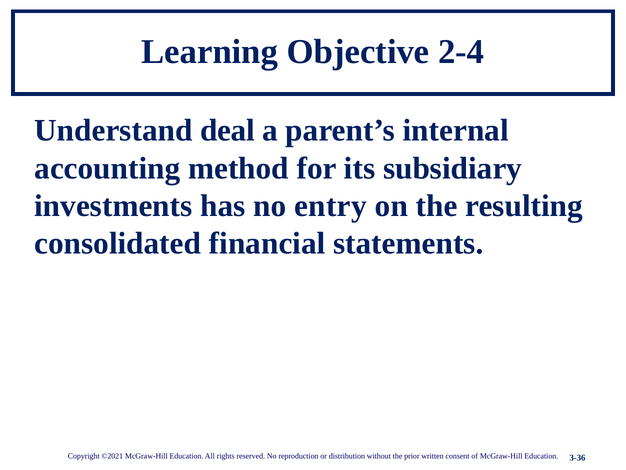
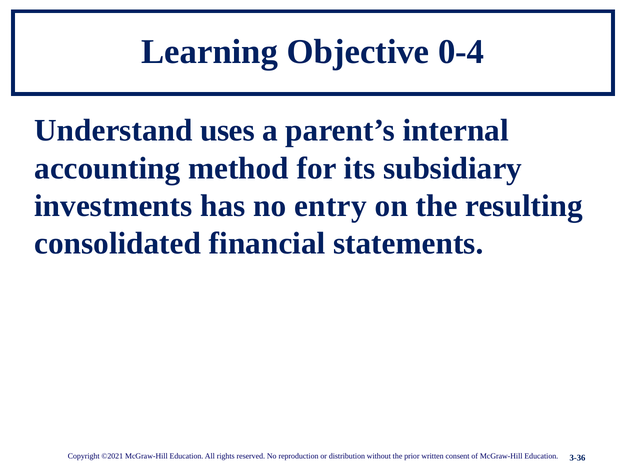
2-4: 2-4 -> 0-4 (461, 52)
deal: deal -> uses (227, 130)
